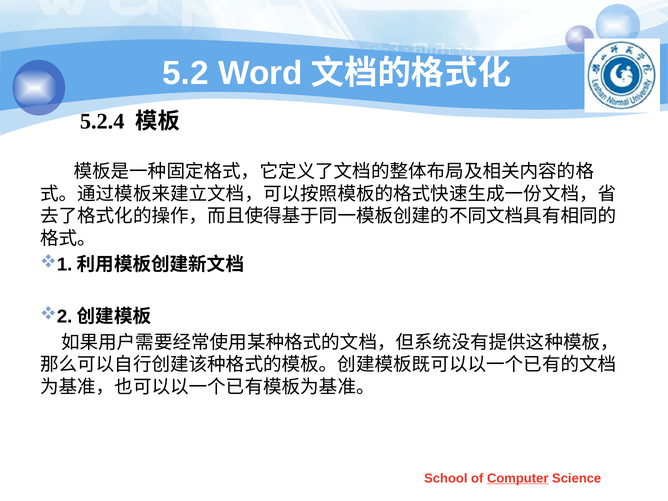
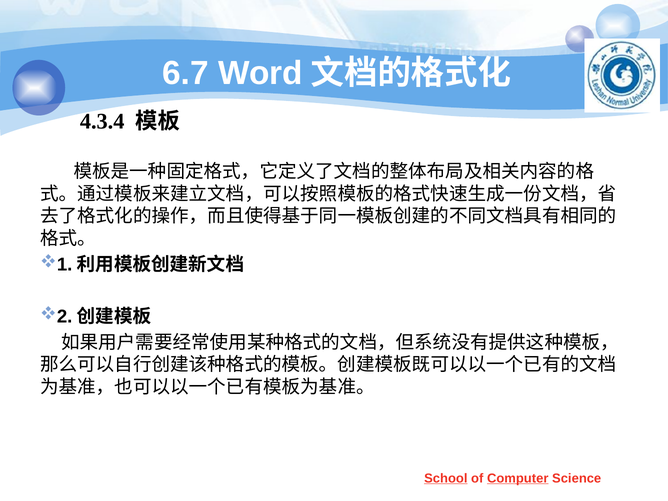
5.2: 5.2 -> 6.7 (186, 73)
5.2.4: 5.2.4 -> 4.3.4 (102, 121)
School underline: none -> present (446, 478)
